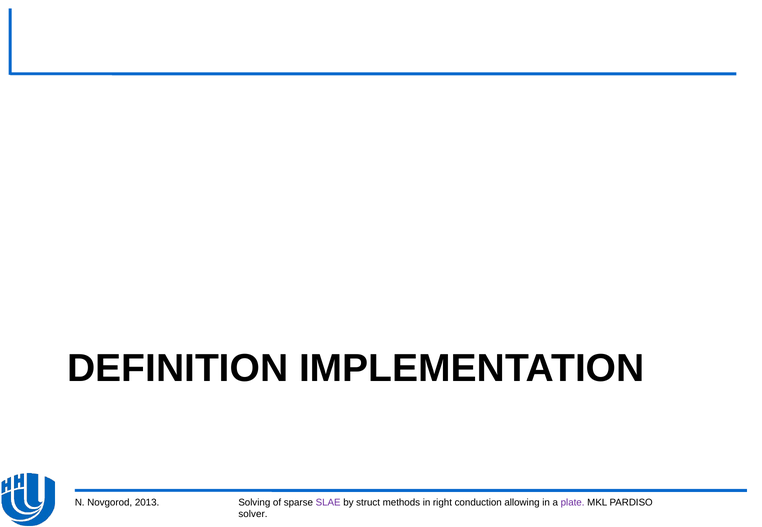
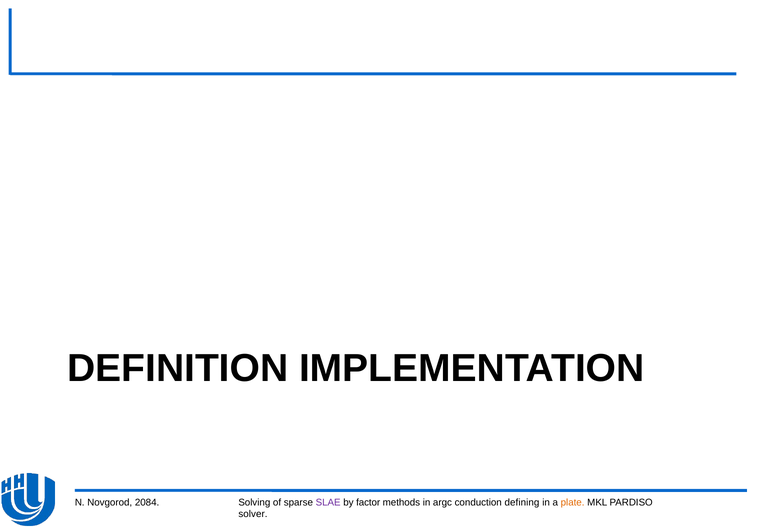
2013: 2013 -> 2084 (147, 503)
struct: struct -> factor (368, 503)
right: right -> argc (443, 503)
allowing: allowing -> defining (522, 503)
plate colour: purple -> orange (573, 503)
